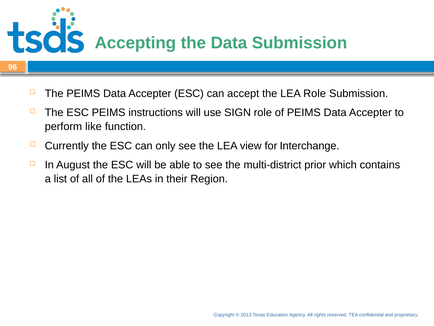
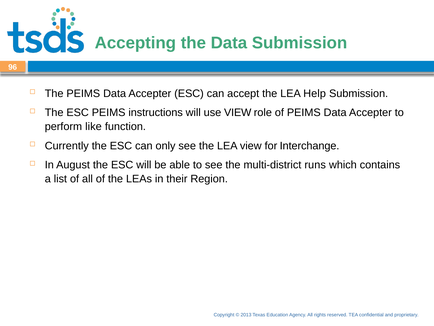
LEA Role: Role -> Help (315, 93)
use SIGN: SIGN -> VIEW (238, 113)
prior: prior -> runs (315, 165)
